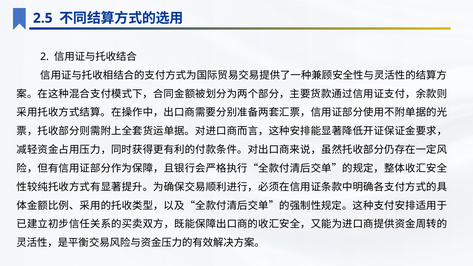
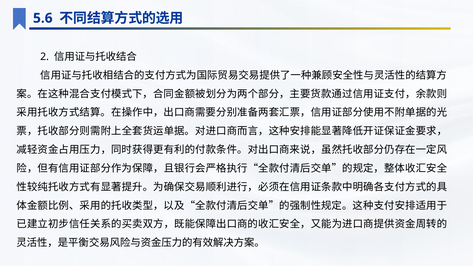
2.5: 2.5 -> 5.6 (43, 18)
